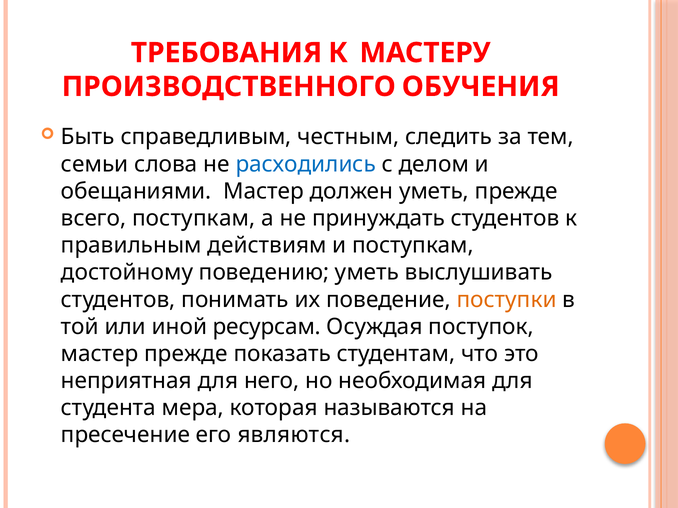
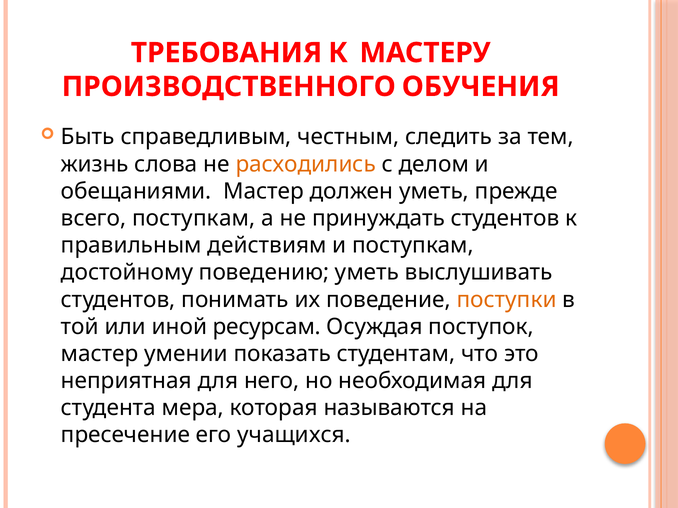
семьи: семьи -> жизнь (95, 164)
расходились colour: blue -> orange (306, 164)
мастер прежде: прежде -> умении (186, 354)
являются: являются -> учащихся (294, 435)
